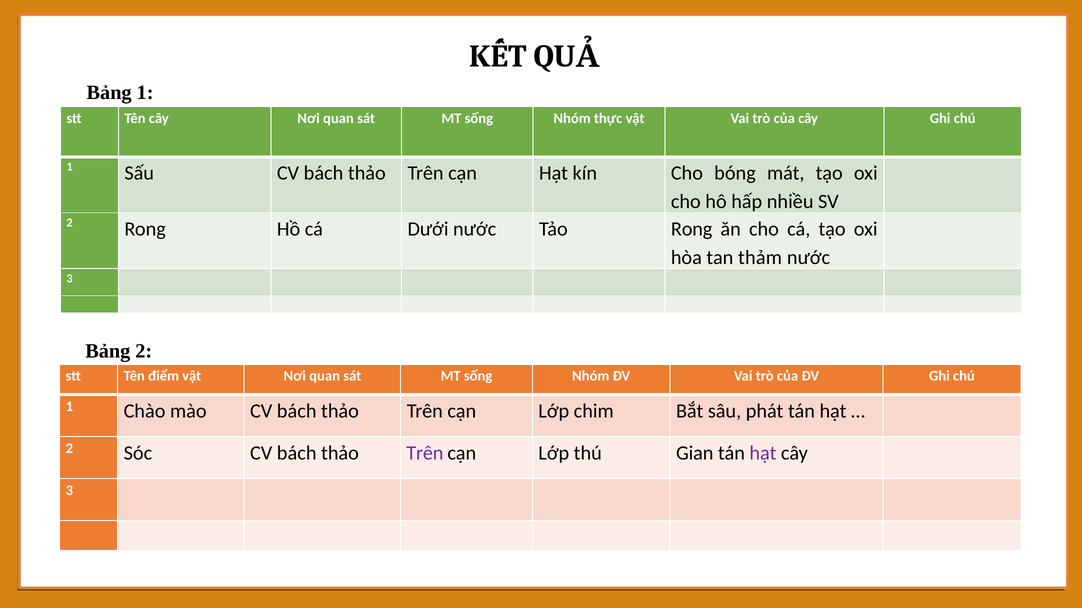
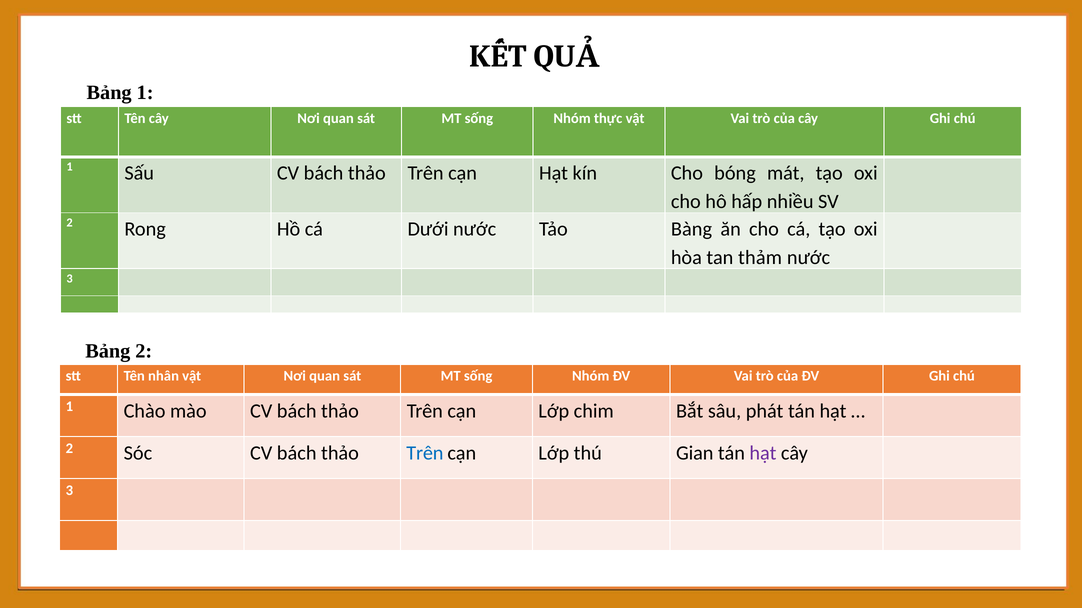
Tảo Rong: Rong -> Bàng (692, 229)
điểm: điểm -> nhân (164, 377)
Trên colour: purple -> blue (425, 453)
